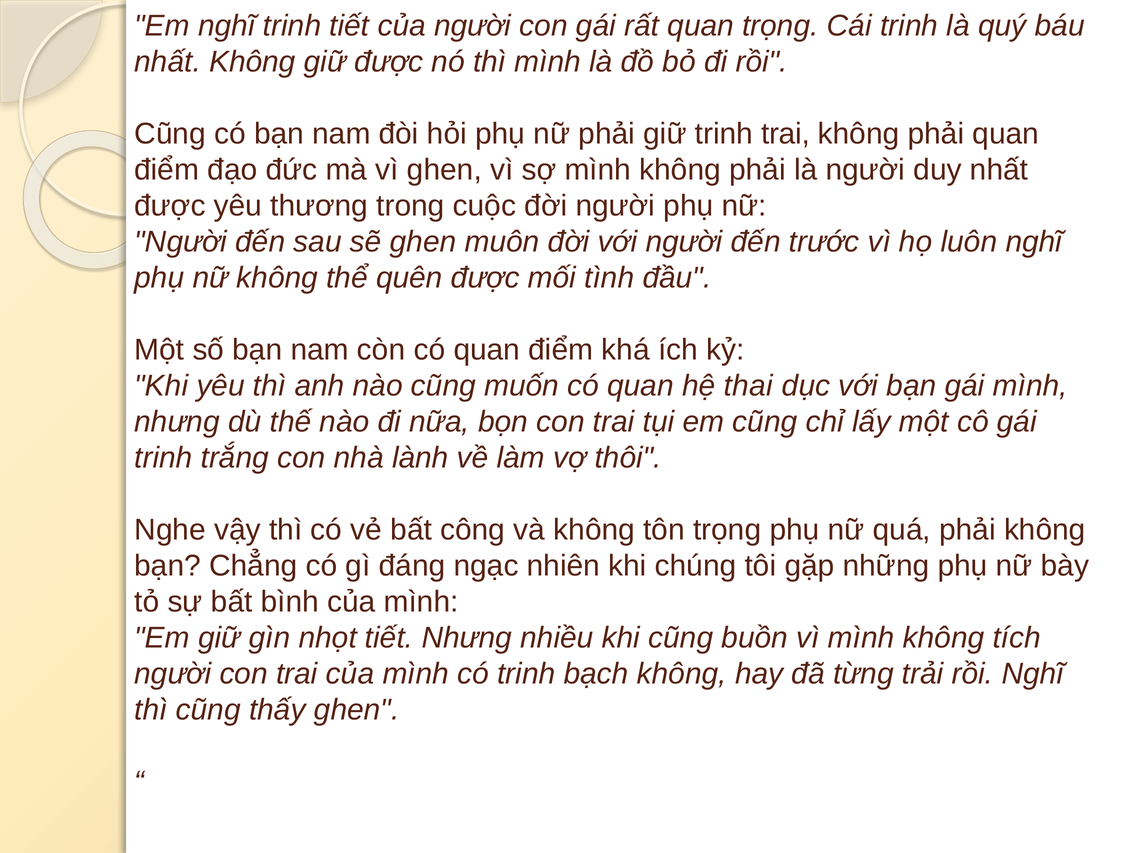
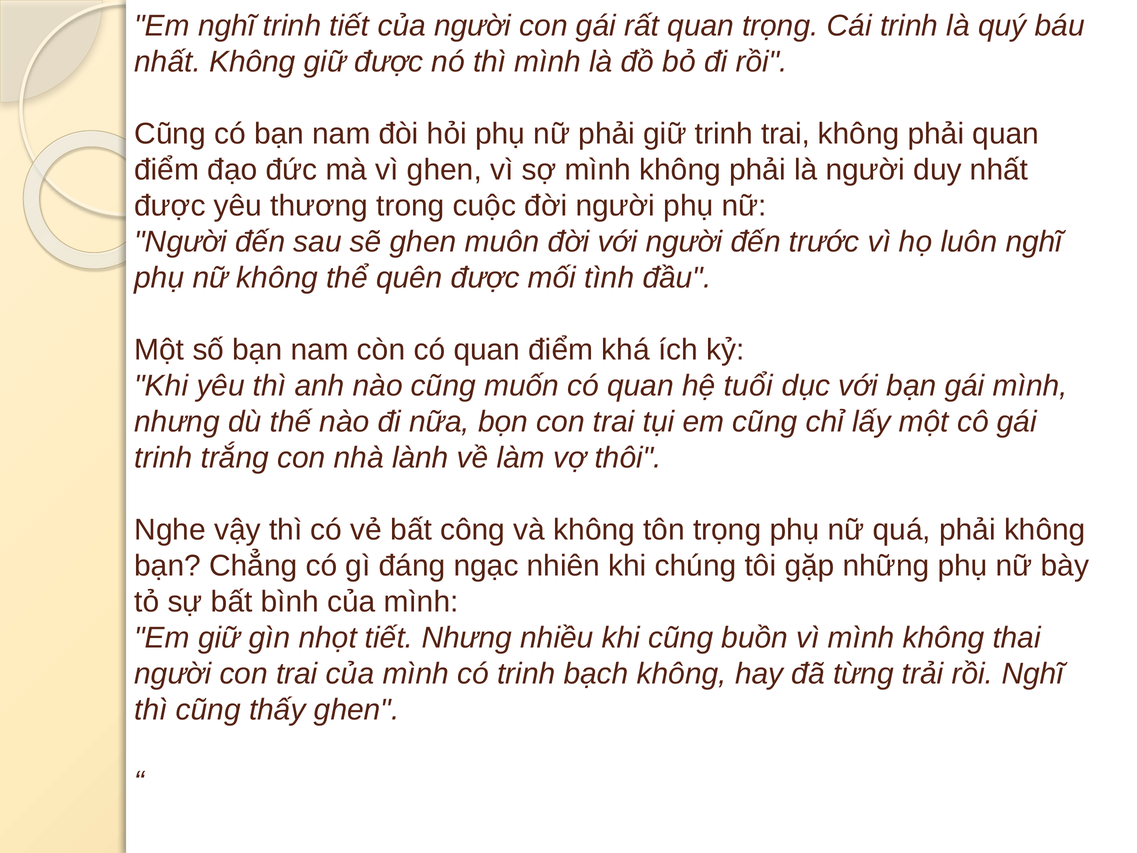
thai: thai -> tuổi (748, 386)
tích: tích -> thai (1017, 638)
